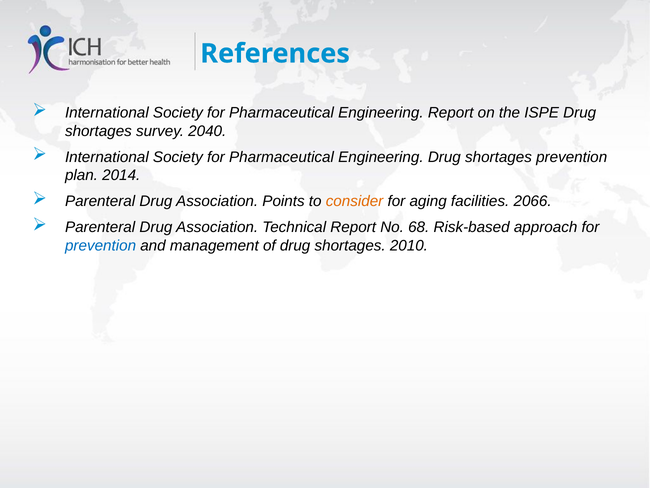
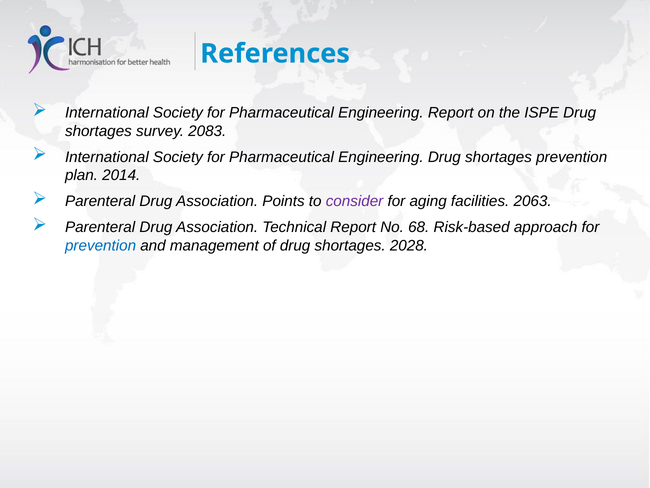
2040: 2040 -> 2083 (207, 131)
consider colour: orange -> purple (355, 201)
2066: 2066 -> 2063 (533, 201)
2010: 2010 -> 2028 (409, 245)
